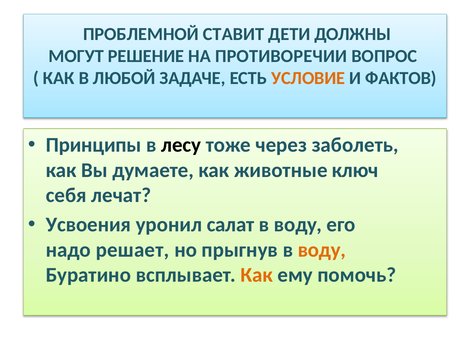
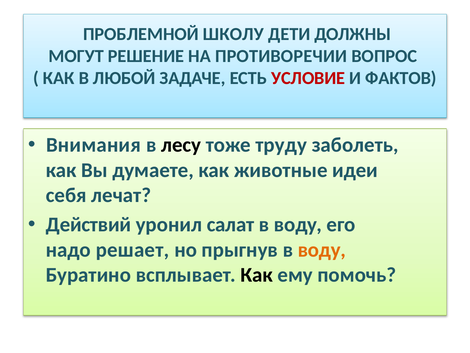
СТАВИТ: СТАВИТ -> ШКОЛУ (233, 34)
УСЛОВИЕ colour: orange -> red (308, 78)
Принципы: Принципы -> Внимания (93, 145)
через: через -> труду (281, 145)
ключ: ключ -> идеи (355, 170)
Усвоения: Усвоения -> Действий (88, 224)
Как colour: orange -> black (257, 275)
